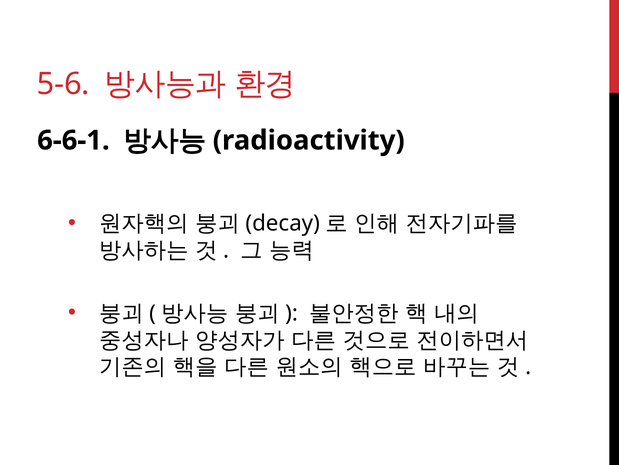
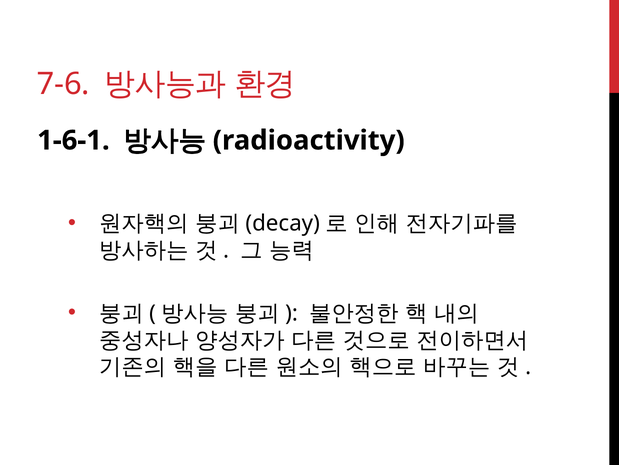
5-6: 5-6 -> 7-6 (63, 84)
6-6-1: 6-6-1 -> 1-6-1 (73, 140)
